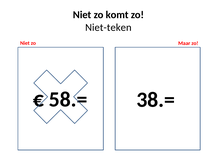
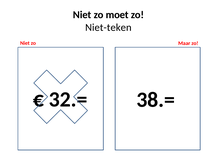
komt: komt -> moet (117, 15)
58.=: 58.= -> 32.= (68, 99)
